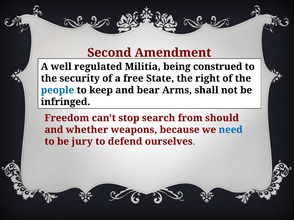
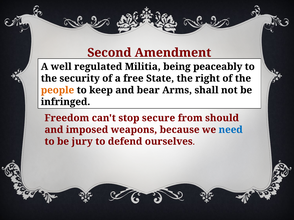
construed: construed -> peaceably (218, 67)
people colour: blue -> orange (58, 90)
search: search -> secure (159, 118)
whether: whether -> imposed (87, 130)
